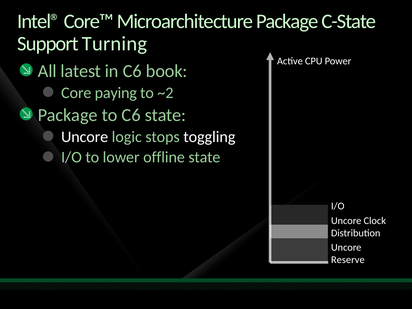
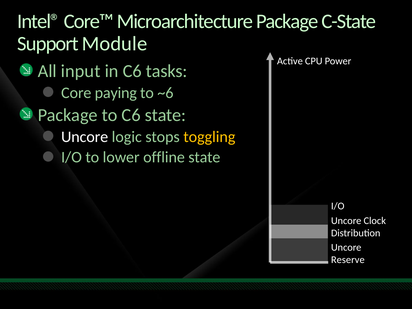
Turning: Turning -> Module (115, 44)
latest: latest -> input (81, 71)
book: book -> tasks (167, 71)
~2: ~2 -> ~6 (165, 93)
toggling colour: white -> yellow (209, 137)
